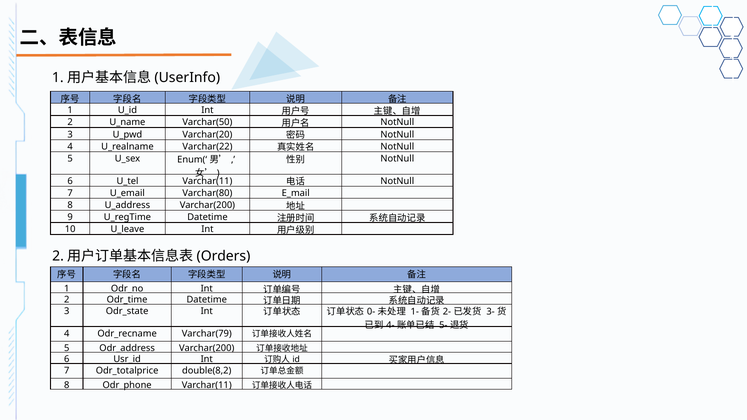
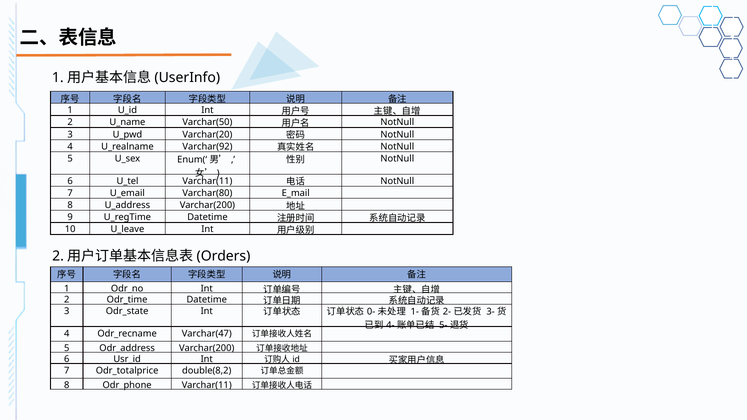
Varchar(22: Varchar(22 -> Varchar(92 (207, 147)
Varchar(79: Varchar(79 -> Varchar(47 (207, 334)
